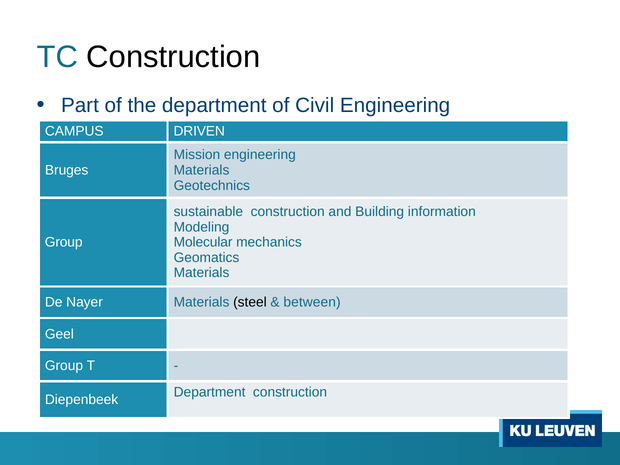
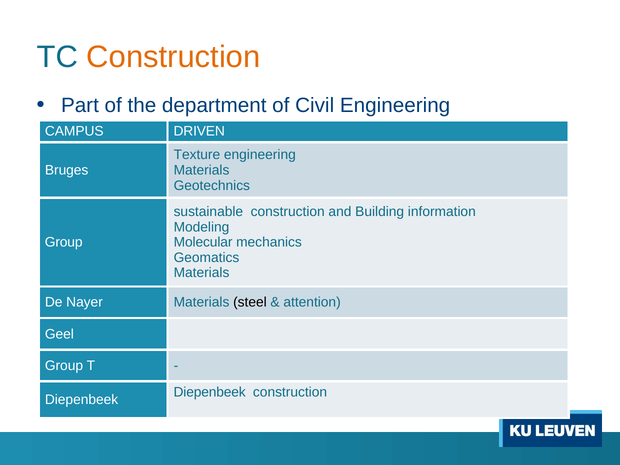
Construction colour: black -> orange (173, 57)
Mission: Mission -> Texture (197, 155)
between: between -> attention (312, 302)
Department: Department -> Diepenbeek (210, 392)
